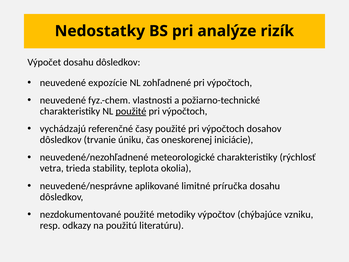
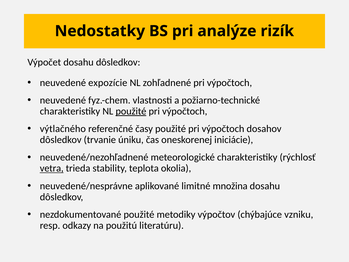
vychádzajú: vychádzajú -> výtlačného (63, 129)
vetra underline: none -> present (52, 168)
príručka: príručka -> množina (230, 186)
